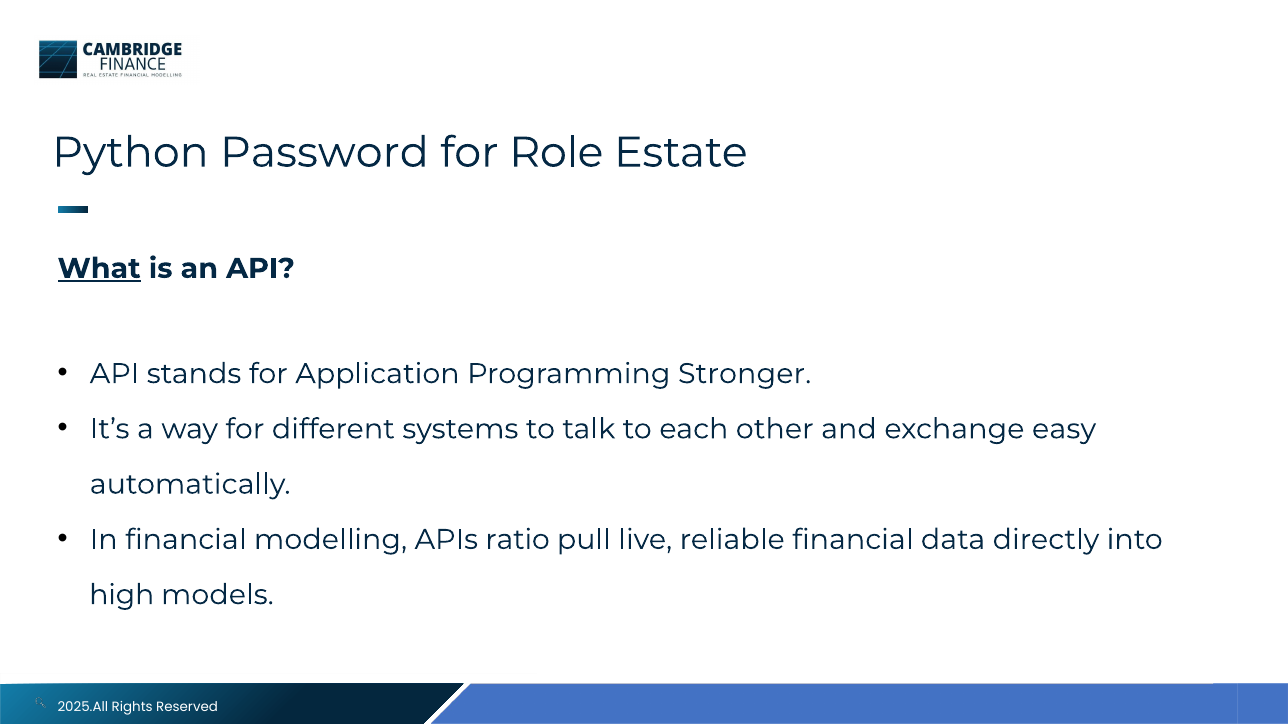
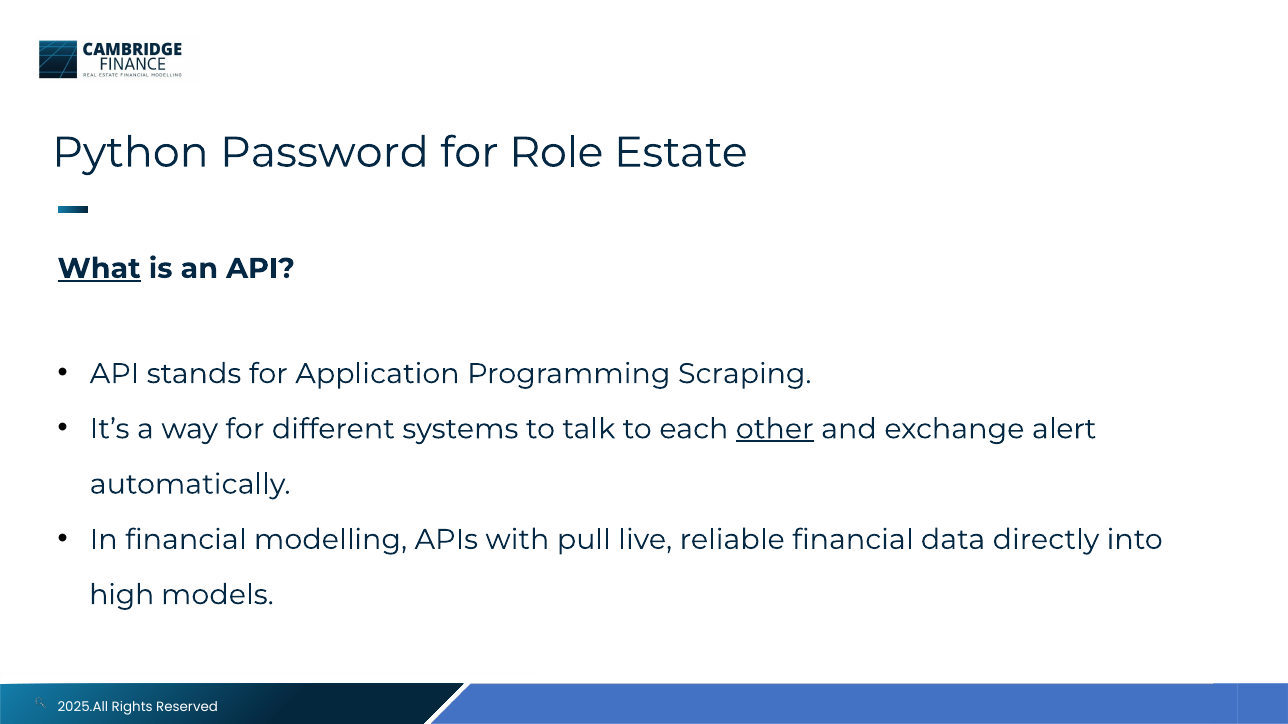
Stronger: Stronger -> Scraping (745, 374)
other underline: none -> present (775, 429)
easy: easy -> alert (1064, 429)
ratio: ratio -> with (517, 540)
